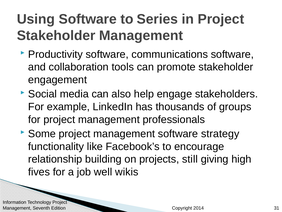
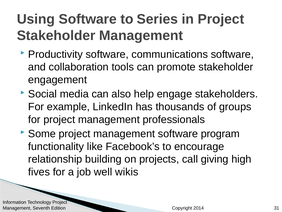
strategy: strategy -> program (220, 134)
still: still -> call (190, 159)
